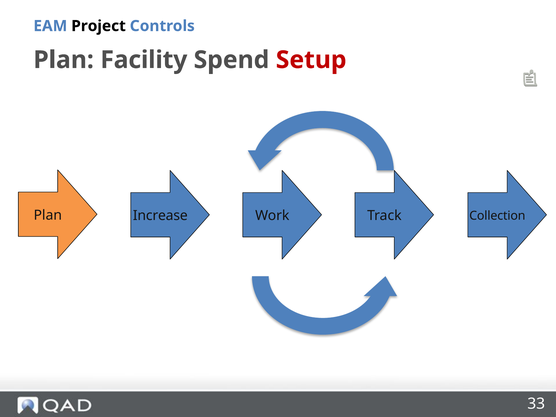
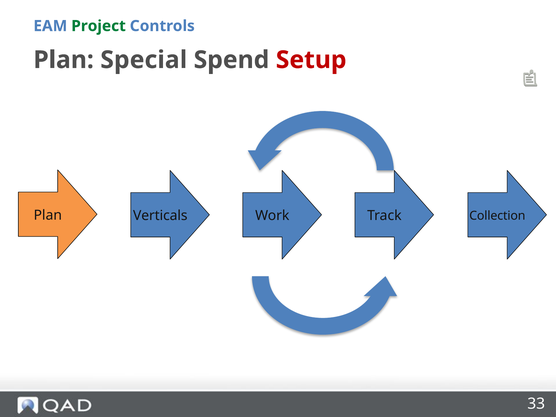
Project colour: black -> green (99, 26)
Facility: Facility -> Special (144, 60)
Increase: Increase -> Verticals (160, 216)
